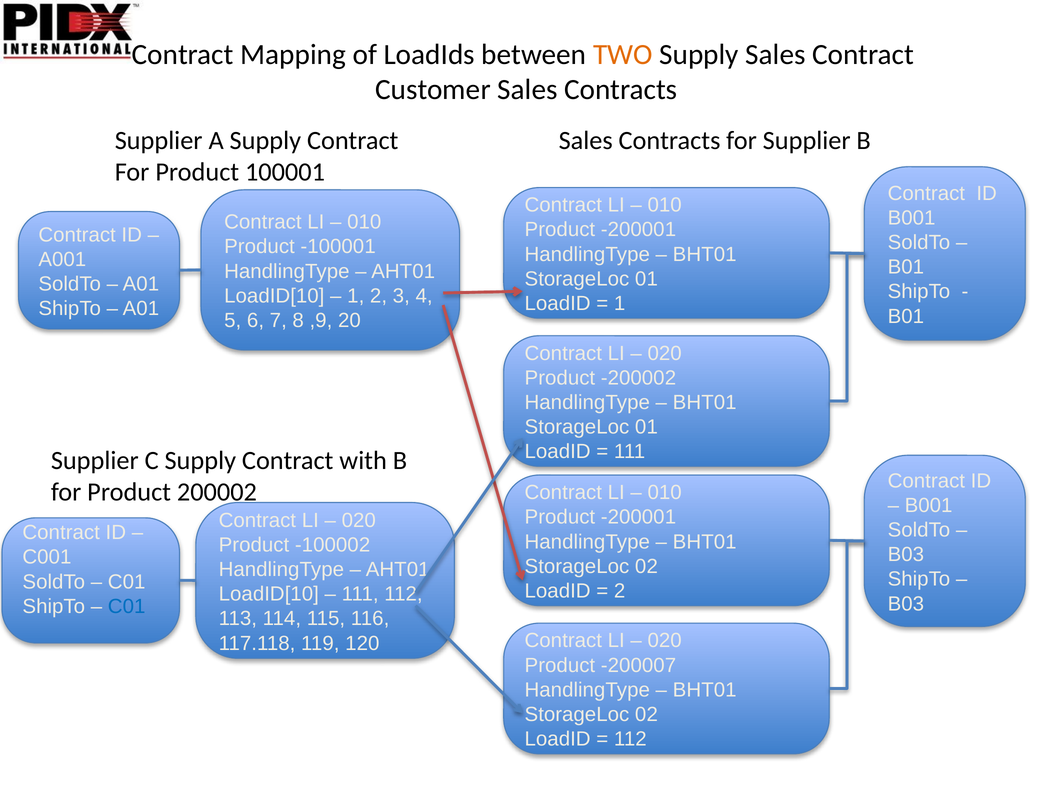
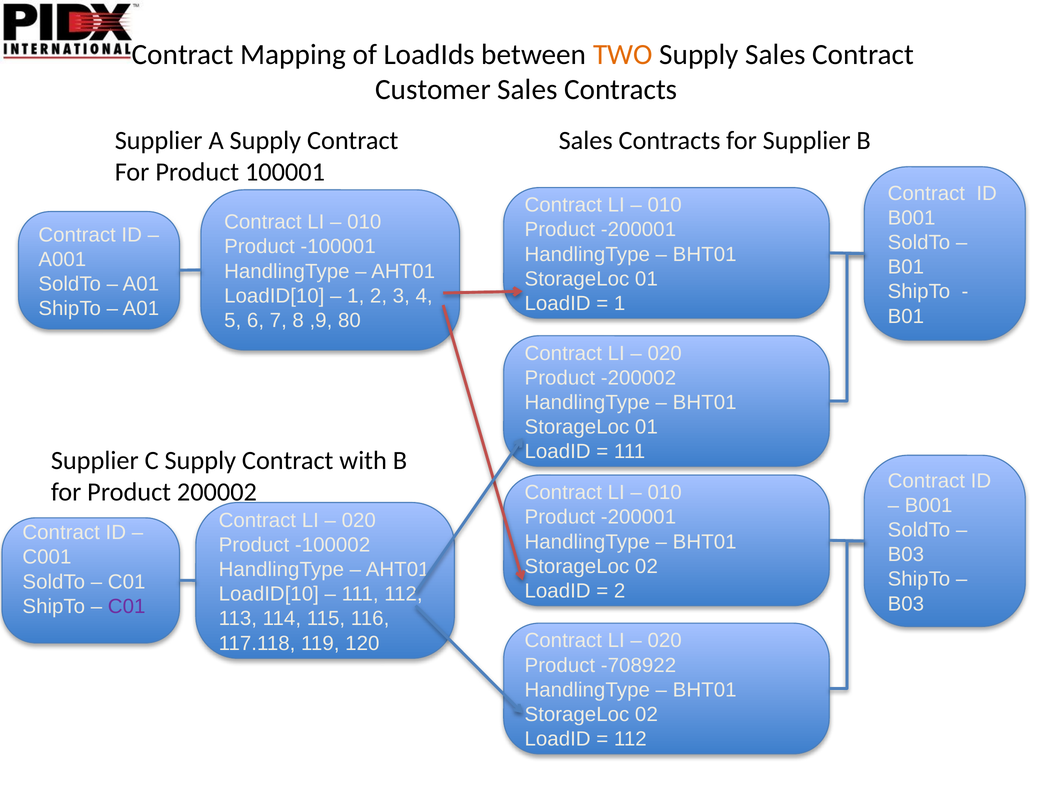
20: 20 -> 80 (349, 320)
C01 colour: blue -> purple (127, 606)
-200007: -200007 -> -708922 (638, 665)
